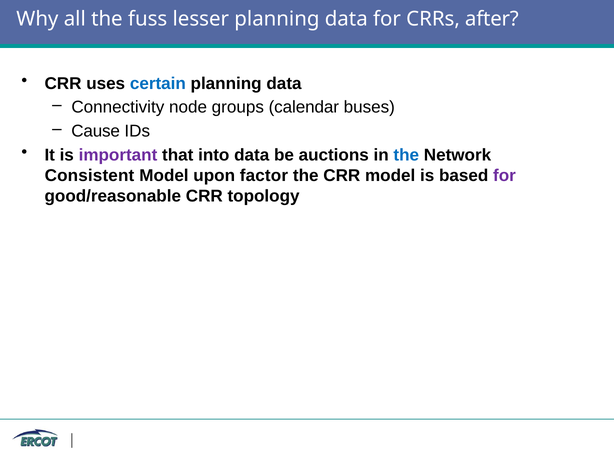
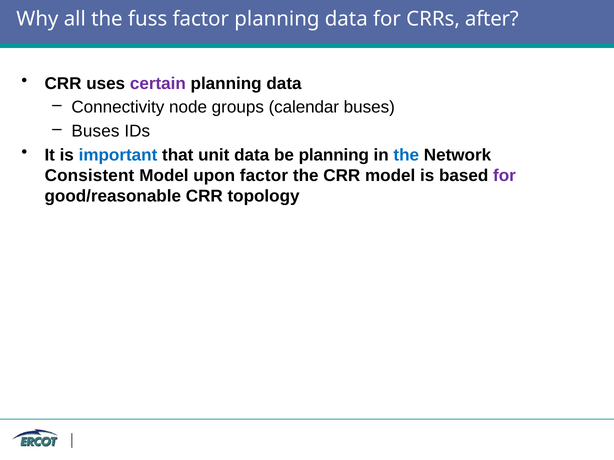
fuss lesser: lesser -> factor (201, 19)
certain colour: blue -> purple (158, 84)
Cause: Cause -> Buses (95, 131)
important colour: purple -> blue (118, 155)
into: into -> unit (214, 155)
be auctions: auctions -> planning (334, 155)
